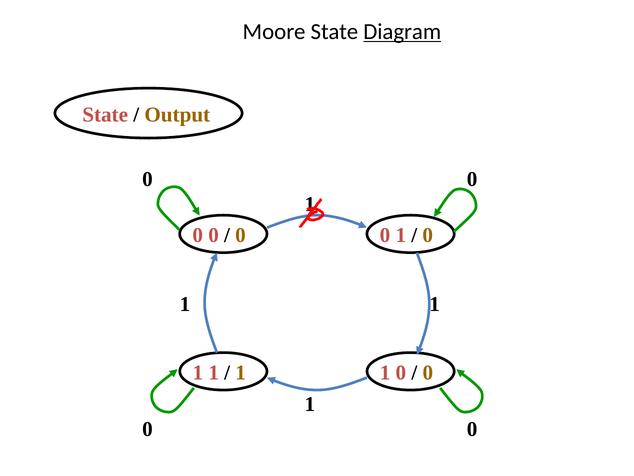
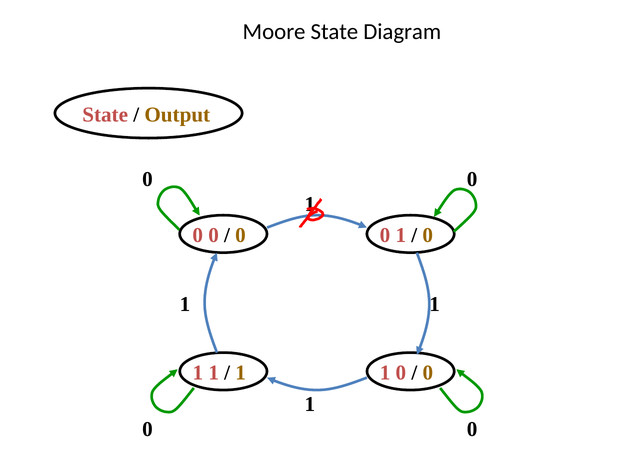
Diagram underline: present -> none (402, 32)
